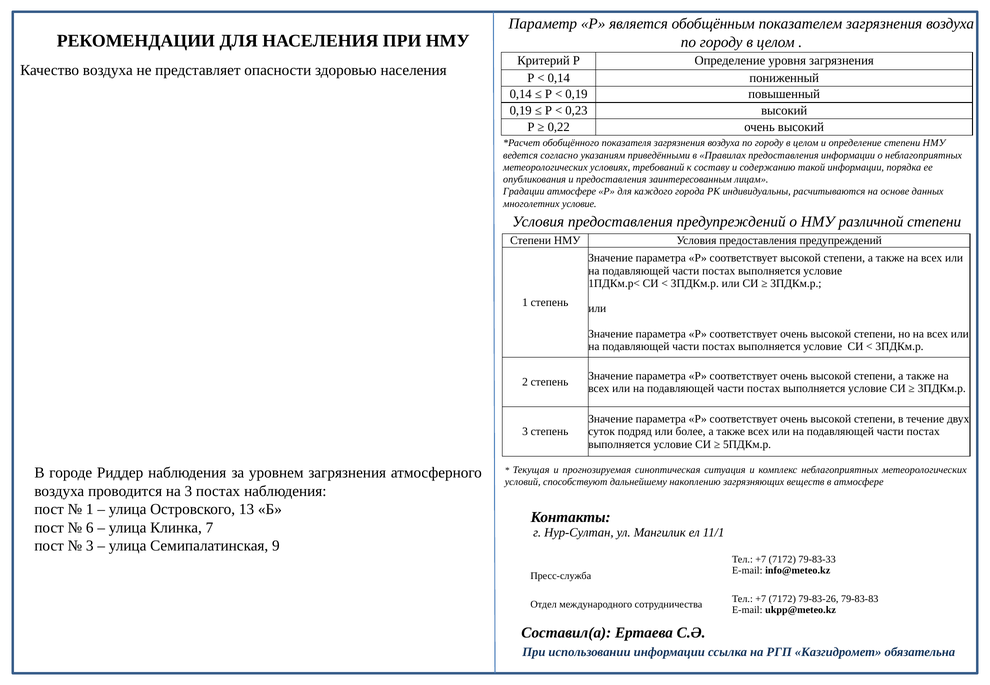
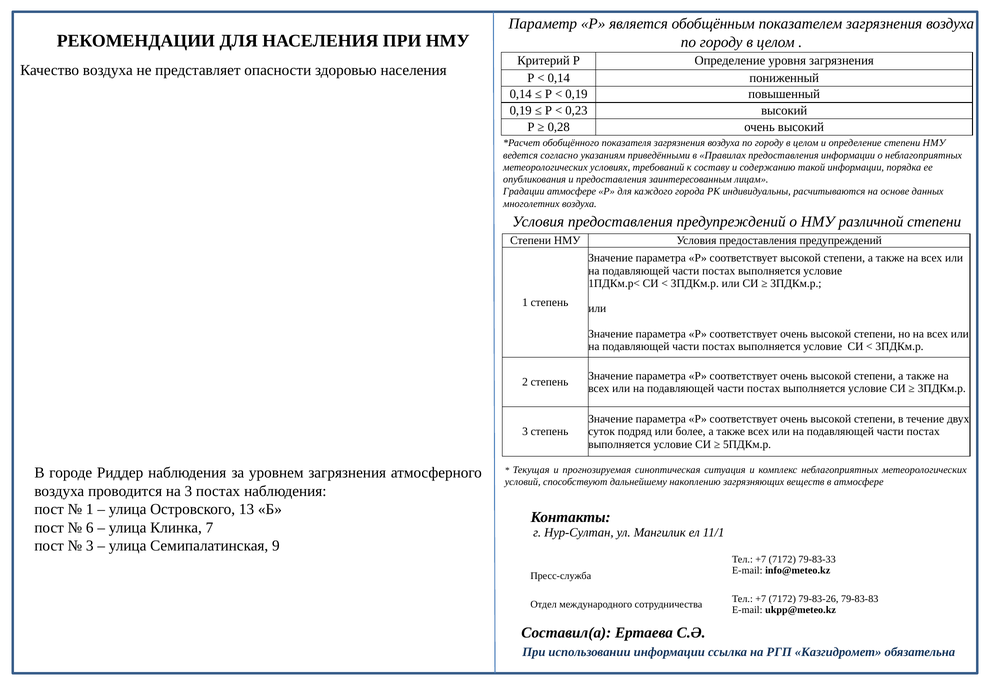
0,22: 0,22 -> 0,28 (559, 127)
многолетних условие: условие -> воздуха (579, 204)
